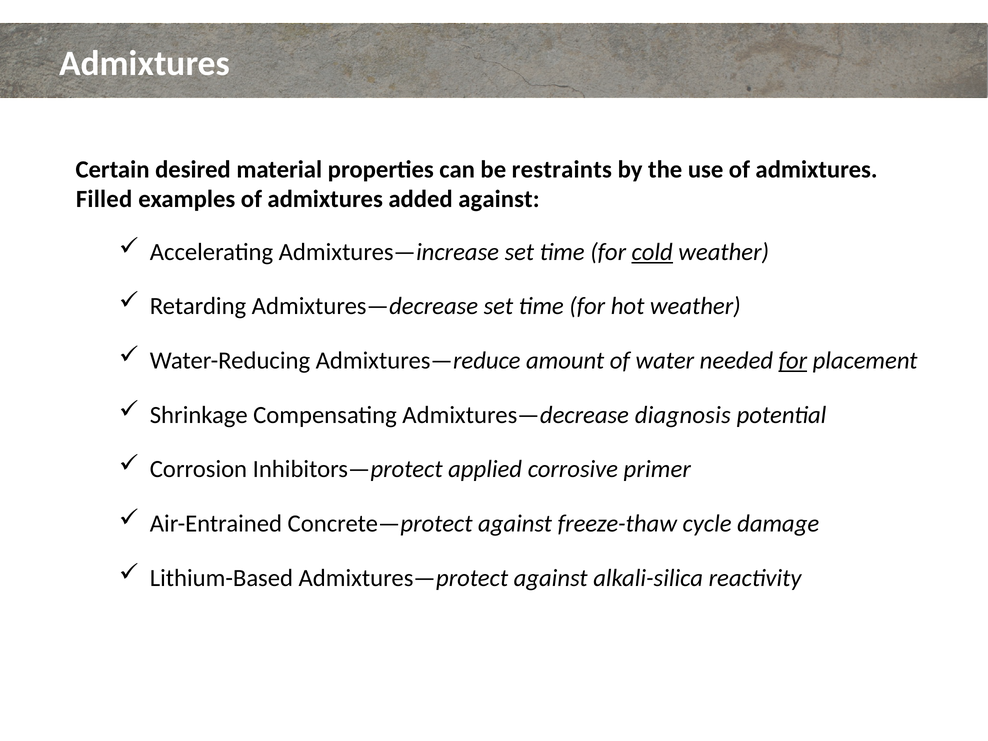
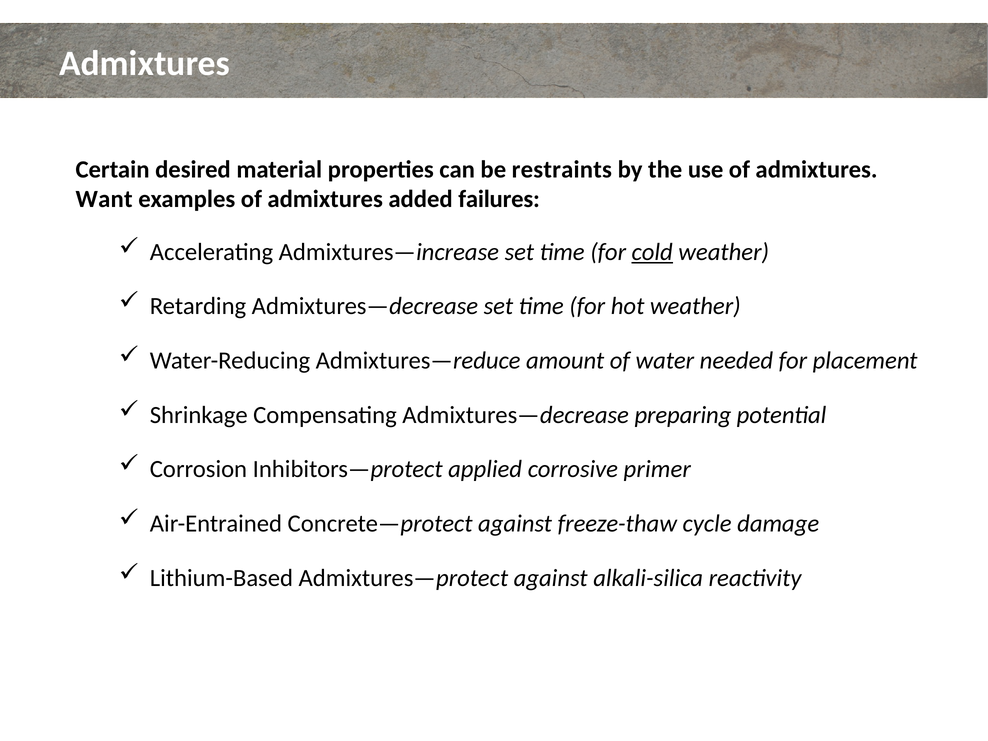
Filled: Filled -> Want (104, 199)
added against: against -> failures (499, 199)
for underline: present -> none (793, 361)
diagnosis: diagnosis -> preparing (683, 415)
